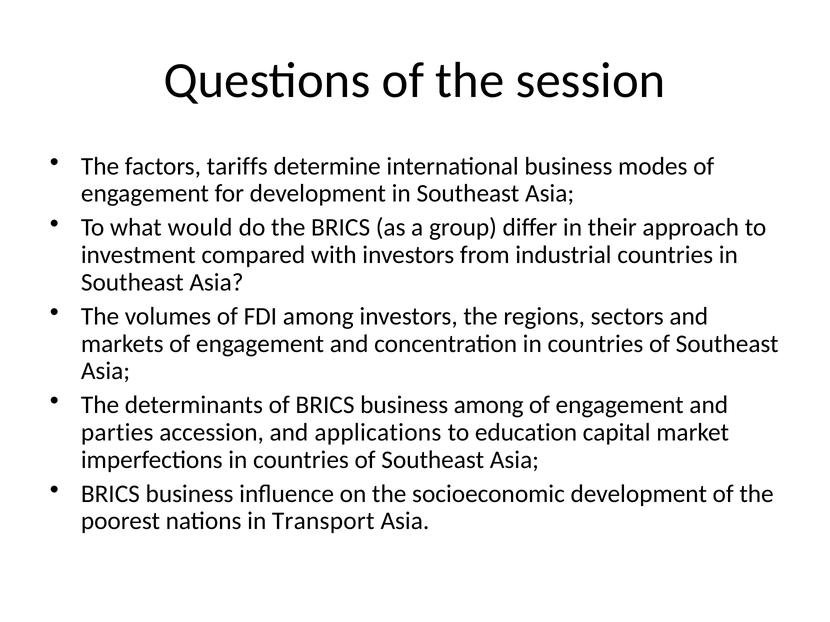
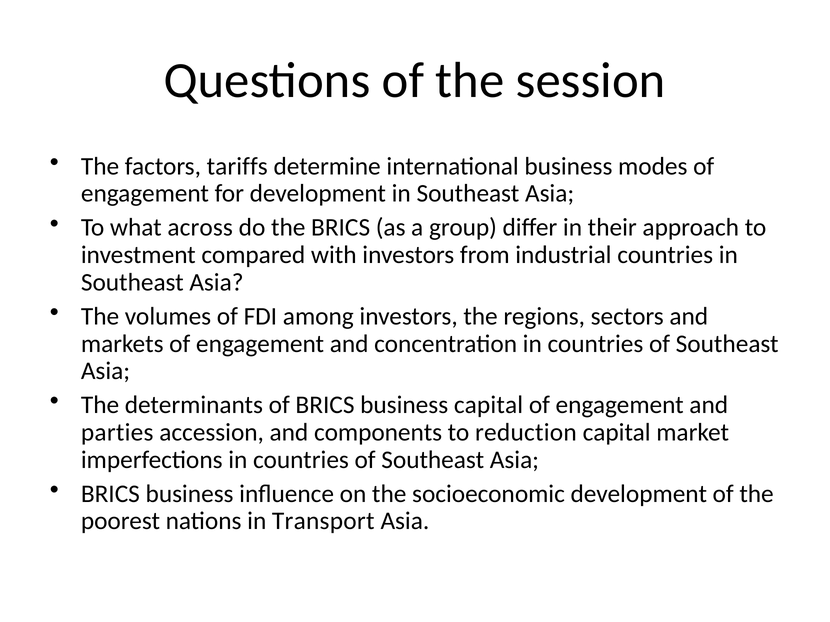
would: would -> across (200, 228)
business among: among -> capital (488, 405)
applications: applications -> components (378, 433)
education: education -> reduction (526, 433)
